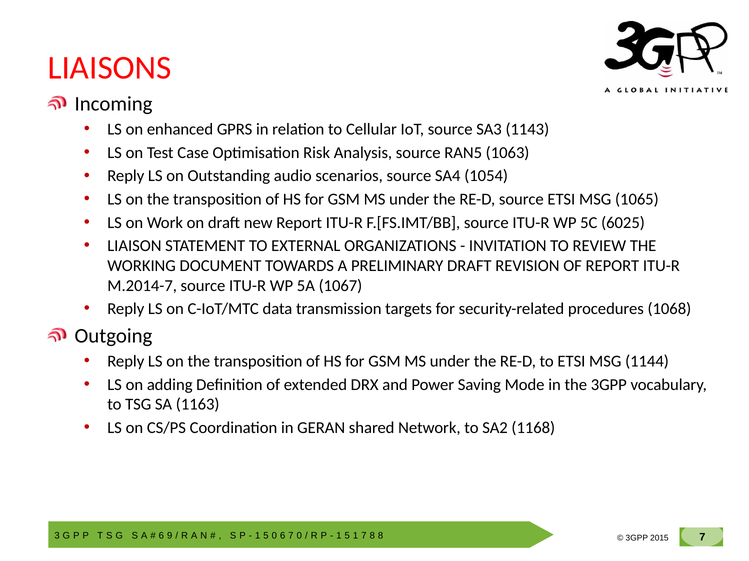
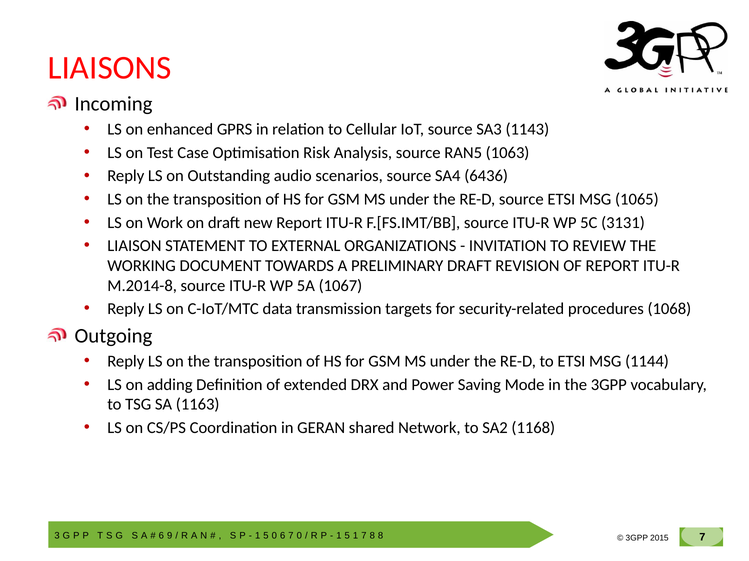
1054: 1054 -> 6436 (486, 176)
6025: 6025 -> 3131 (623, 223)
M.2014-7: M.2014-7 -> M.2014-8 (142, 286)
